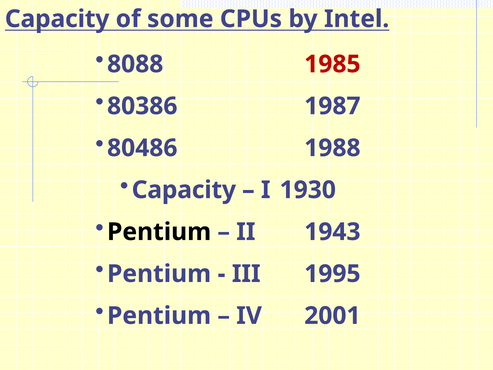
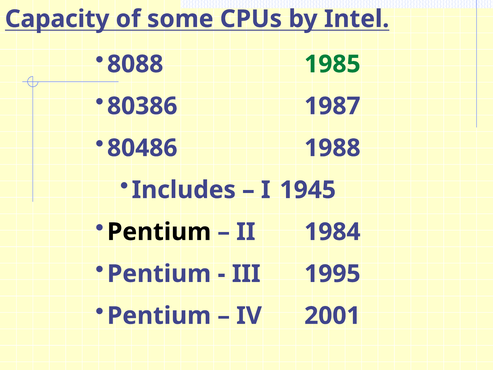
1985 colour: red -> green (332, 64)
Capacity: Capacity -> Includes (184, 190)
1930: 1930 -> 1945 (308, 190)
1943: 1943 -> 1984 (332, 232)
